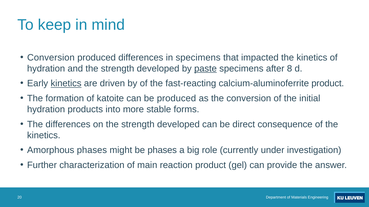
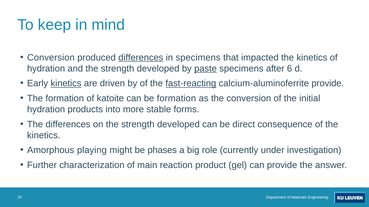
differences underline: none -> present (141, 58)
8: 8 -> 6 (290, 69)
fast-reacting underline: none -> present (191, 84)
calcium-aluminoferrite product: product -> provide (328, 84)
be produced: produced -> formation (176, 99)
Amorphous phases: phases -> playing (92, 151)
